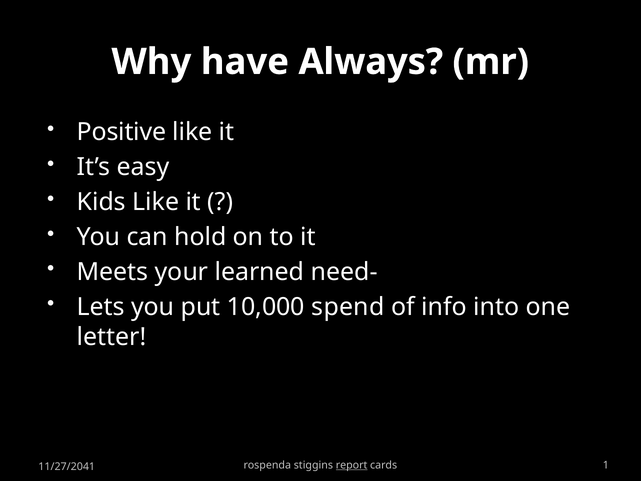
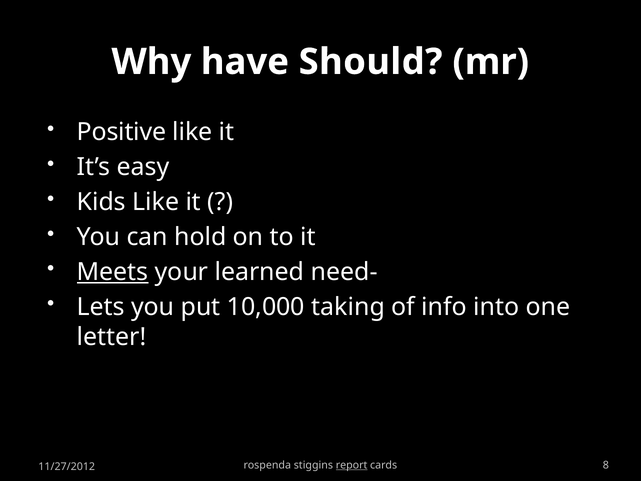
Always: Always -> Should (371, 62)
Meets underline: none -> present (113, 272)
spend: spend -> taking (348, 307)
1: 1 -> 8 (606, 465)
11/27/2041: 11/27/2041 -> 11/27/2012 (67, 467)
